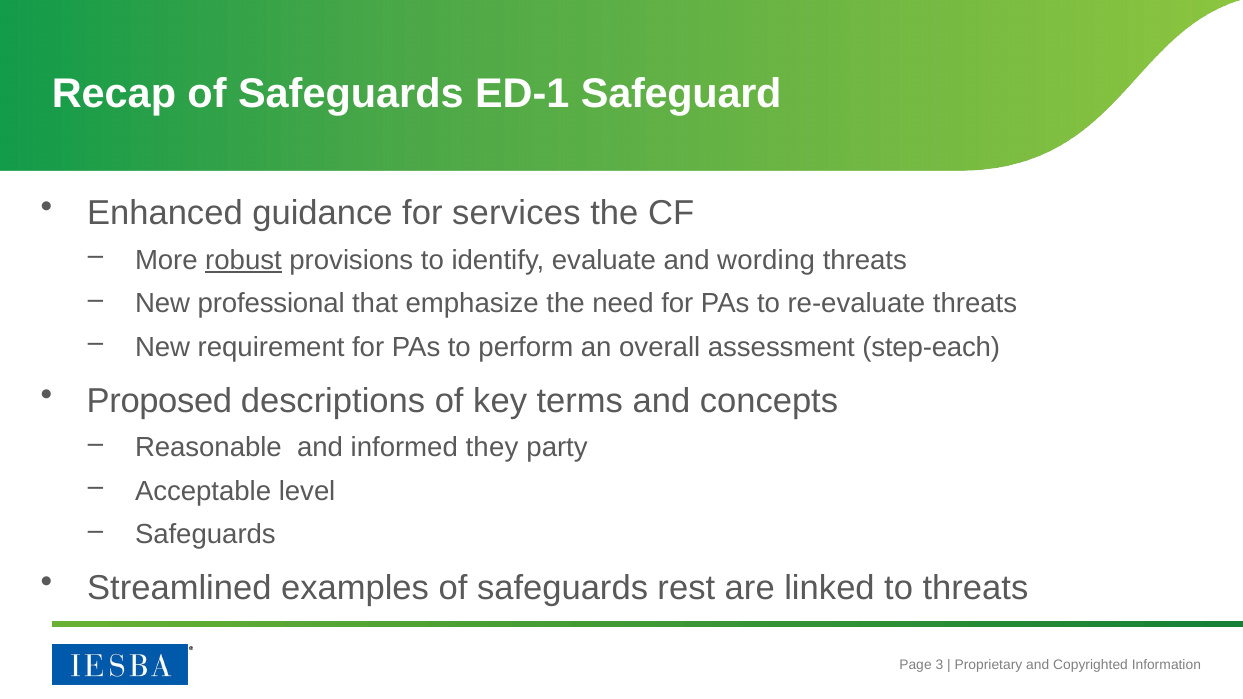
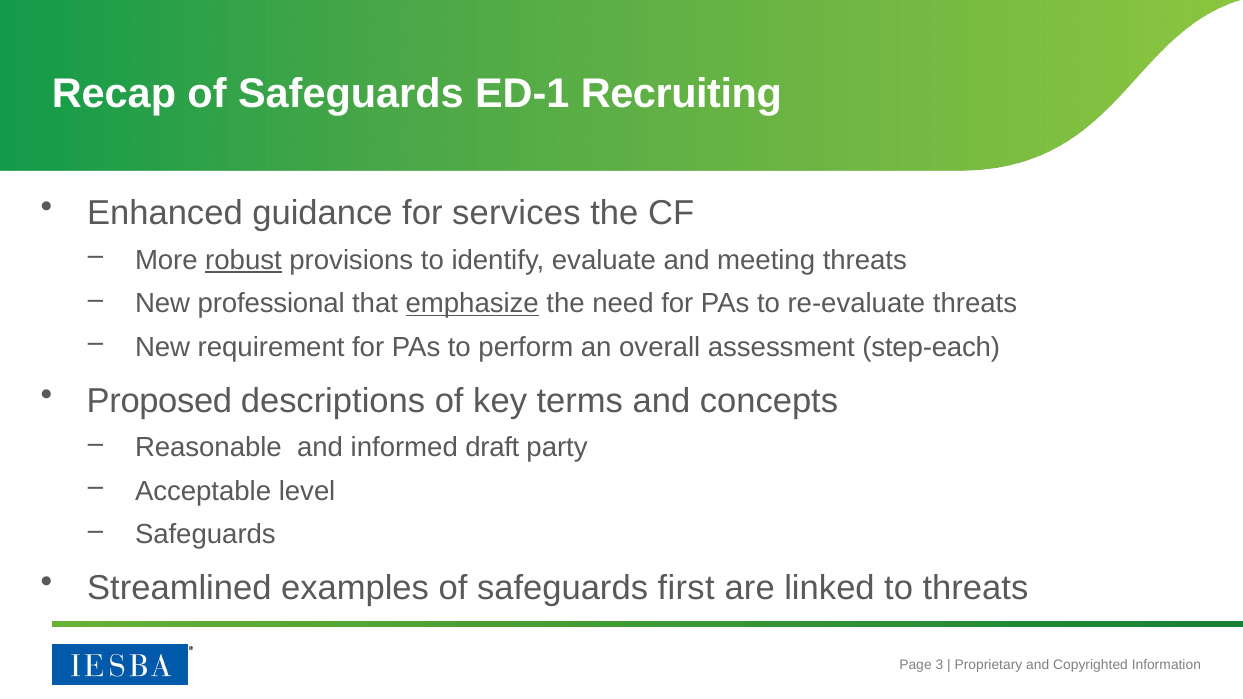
Safeguard: Safeguard -> Recruiting (681, 94)
wording: wording -> meeting (766, 260)
emphasize underline: none -> present (472, 304)
they: they -> draft (492, 448)
rest: rest -> first (686, 588)
